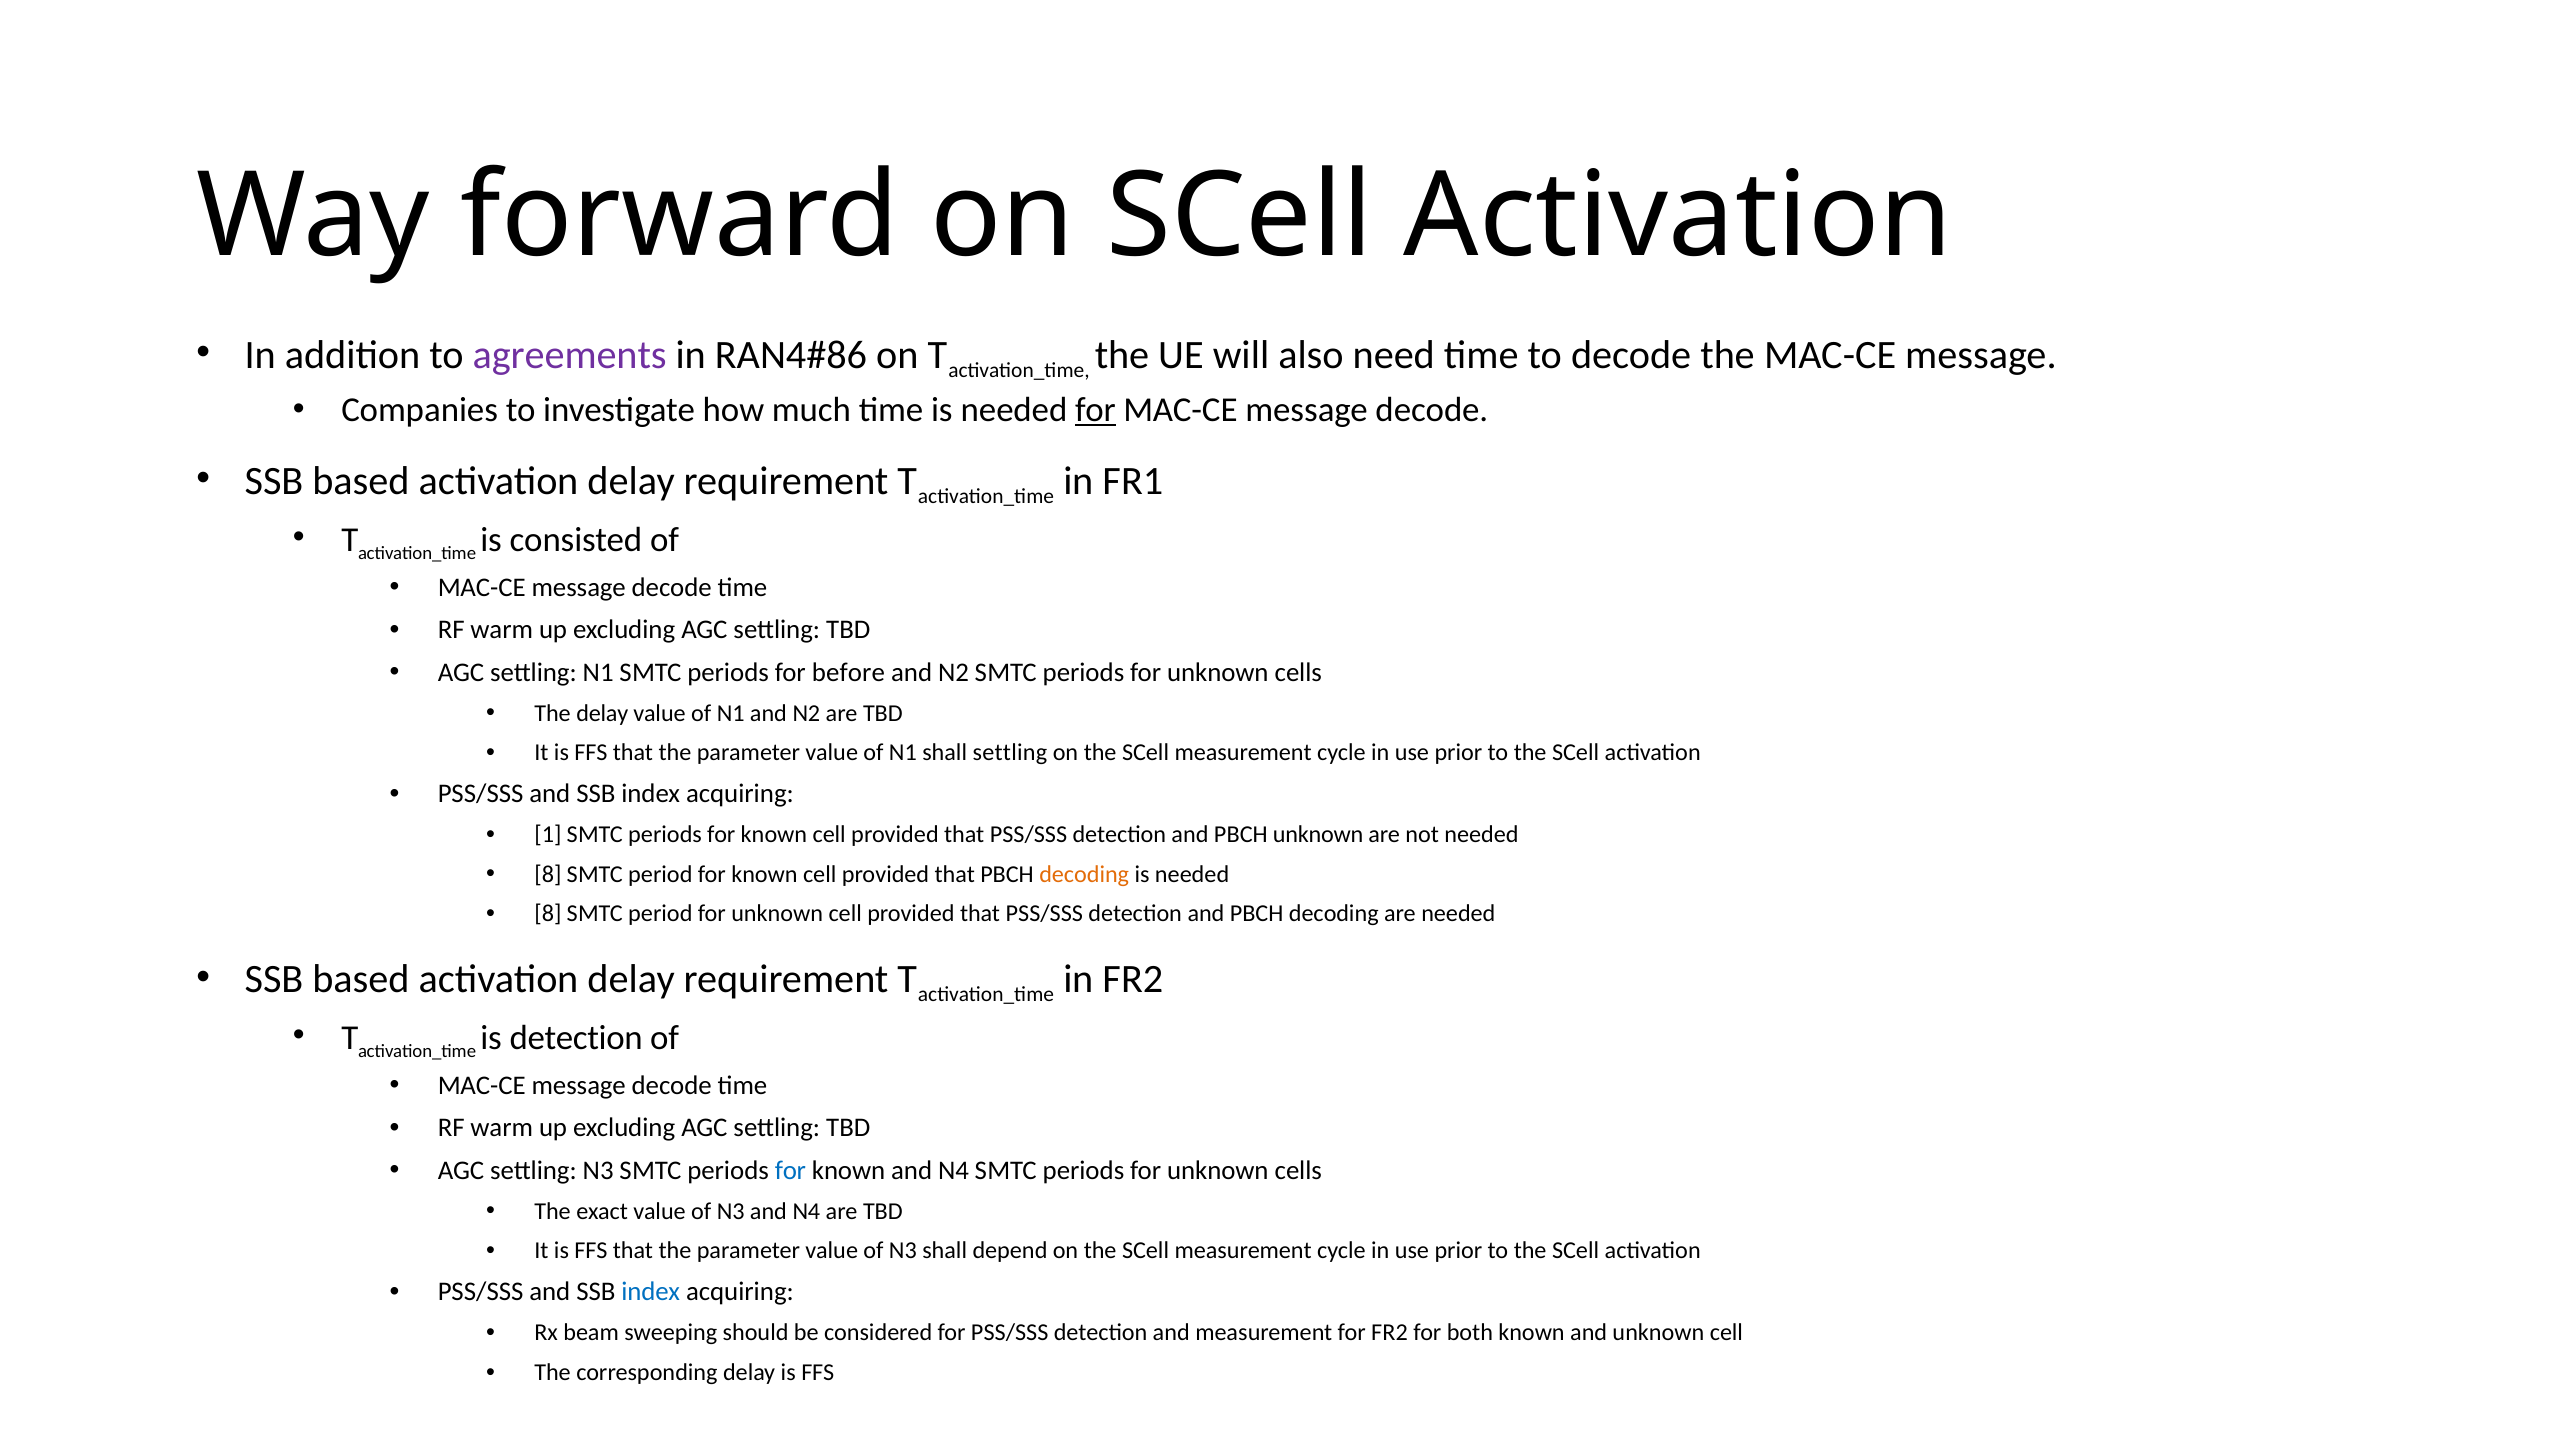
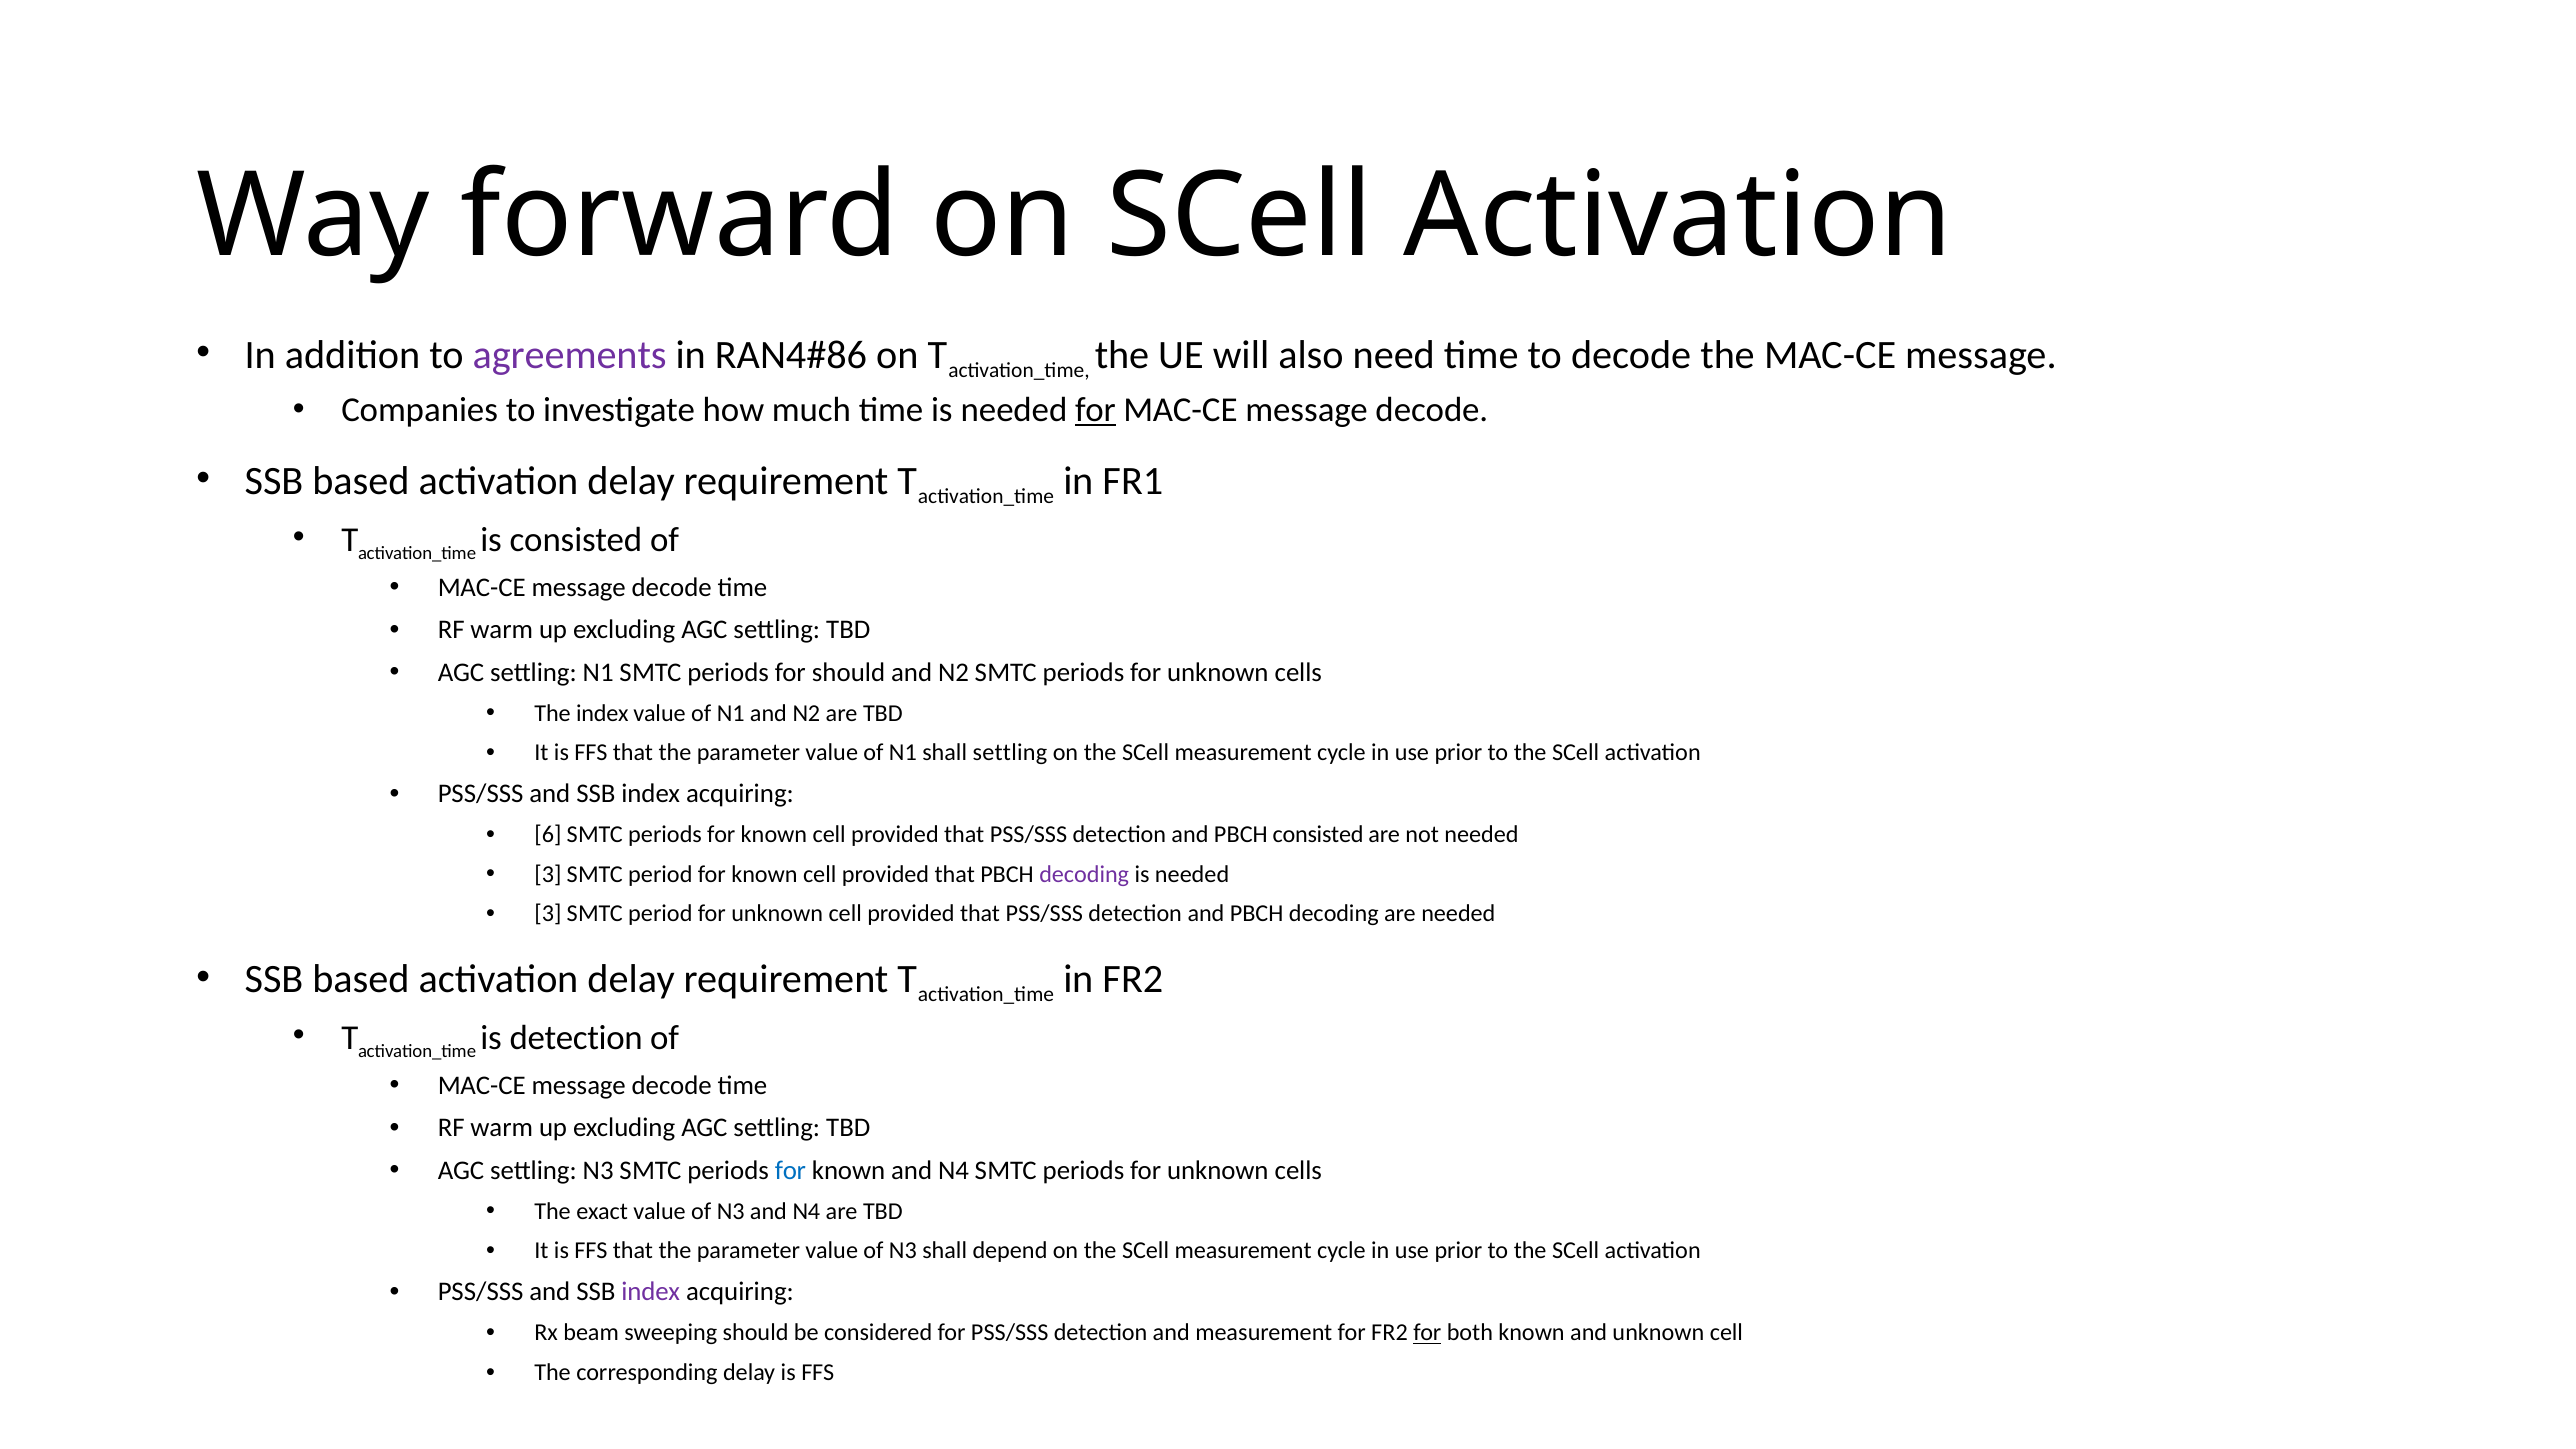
for before: before -> should (849, 672)
The delay: delay -> index (602, 713)
1: 1 -> 6 (548, 835)
PBCH unknown: unknown -> consisted (1318, 835)
8: 8 -> 3 (548, 874)
decoding colour: orange -> purple (1084, 874)
8: 8 -> 3 (548, 914)
index colour: blue -> purple (651, 1292)
for underline: none -> present (1427, 1333)
